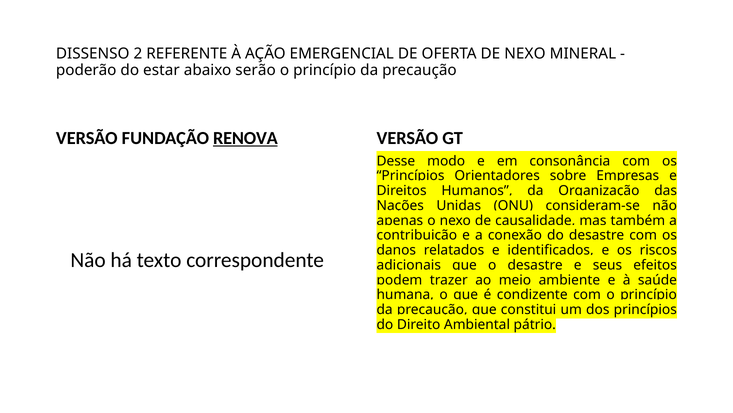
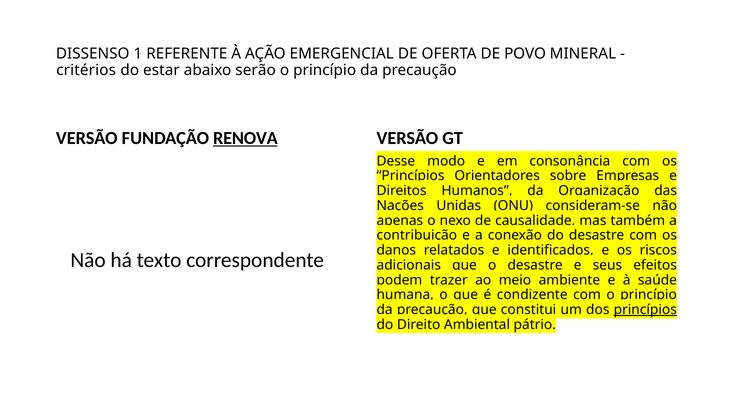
2: 2 -> 1 (138, 53)
DE NEXO: NEXO -> POVO (525, 53)
poderão: poderão -> critérios (86, 70)
princípios underline: none -> present (645, 309)
